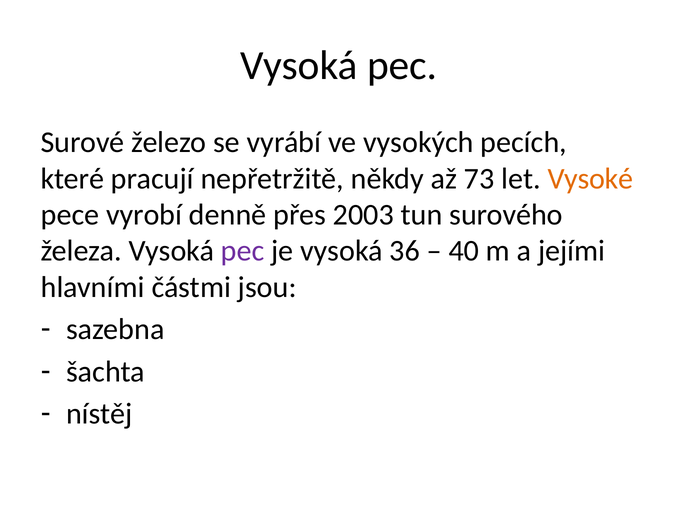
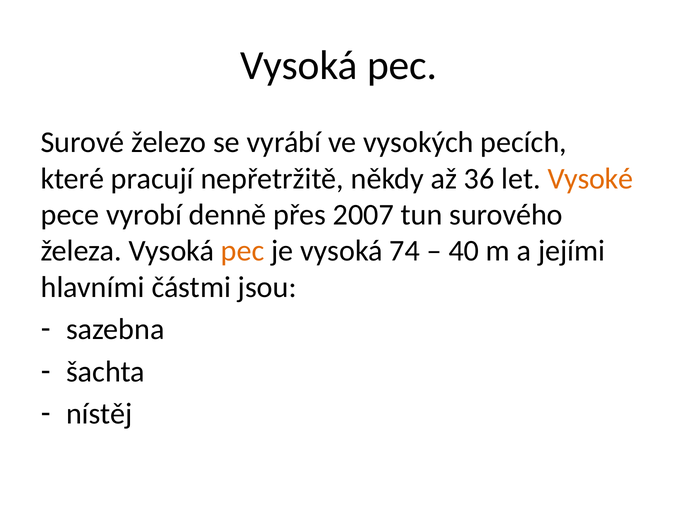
73: 73 -> 36 (479, 178)
2003: 2003 -> 2007 (363, 215)
pec colour: purple -> orange (243, 251)
36: 36 -> 74 (405, 251)
